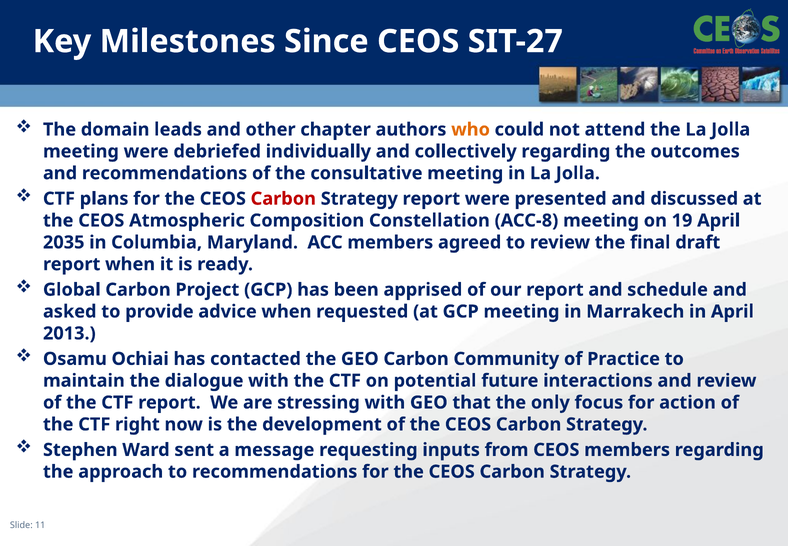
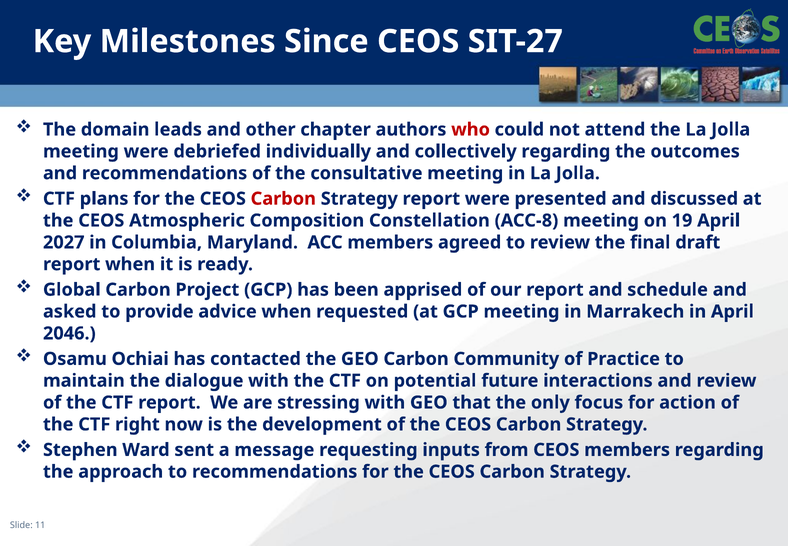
who colour: orange -> red (471, 129)
2035: 2035 -> 2027 (64, 242)
2013: 2013 -> 2046 (69, 333)
